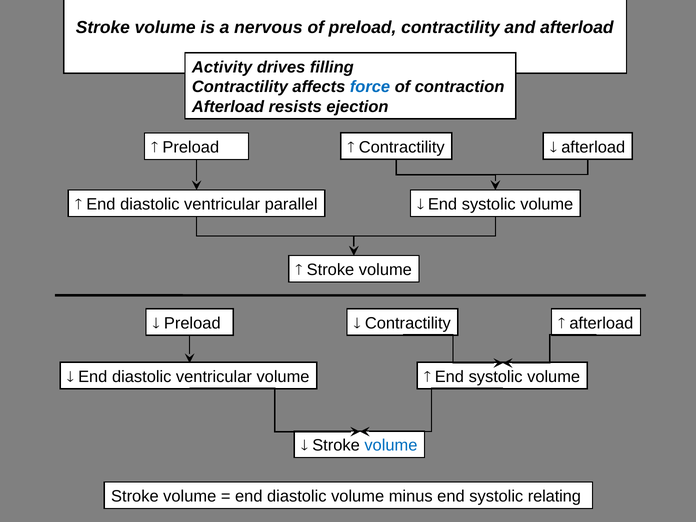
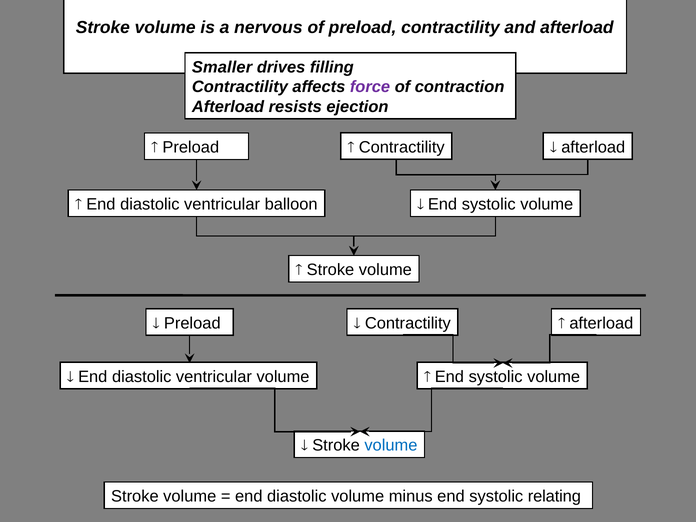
Activity: Activity -> Smaller (222, 67)
force colour: blue -> purple (370, 87)
parallel: parallel -> balloon (291, 204)
